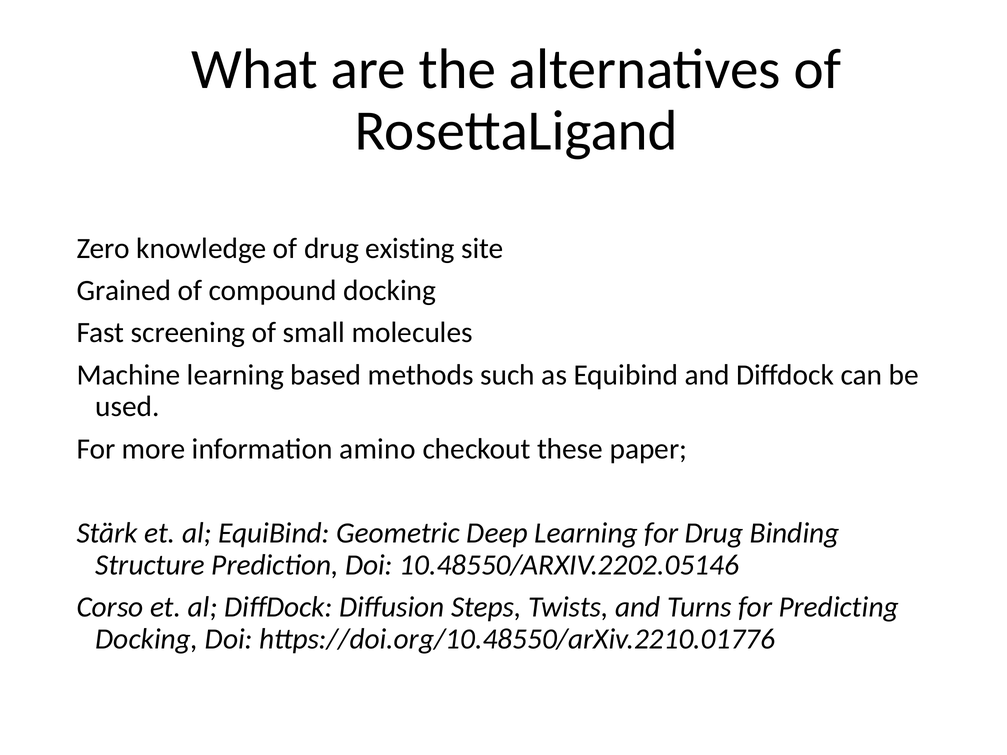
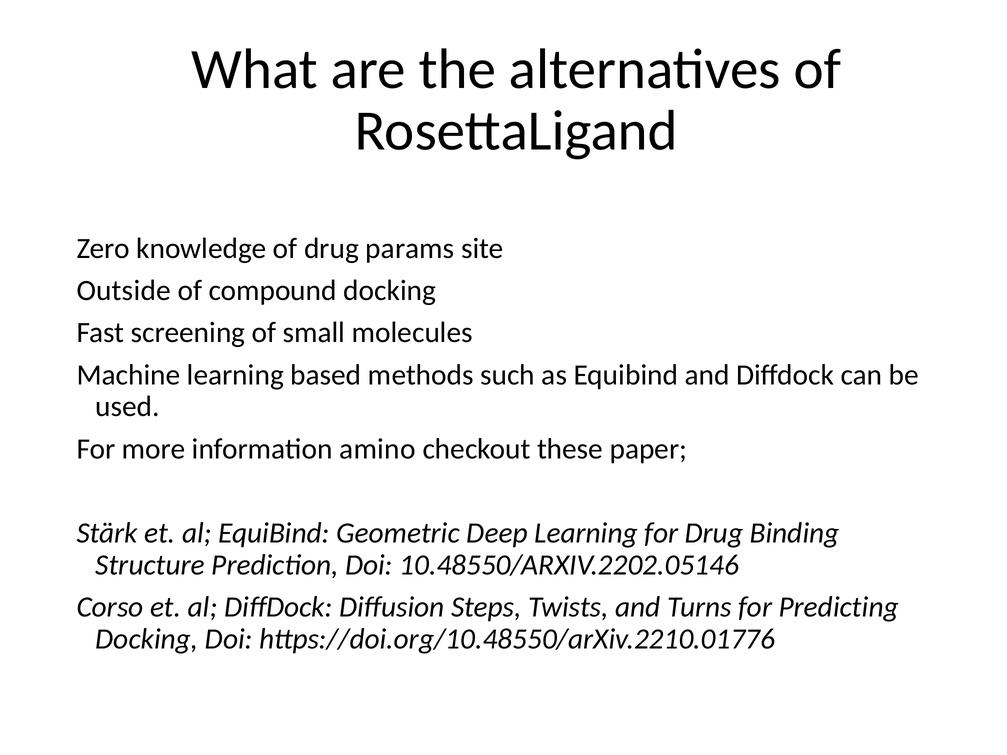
existing: existing -> params (410, 248)
Grained: Grained -> Outside (124, 291)
